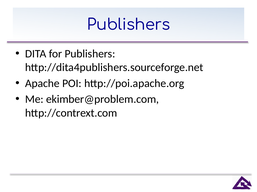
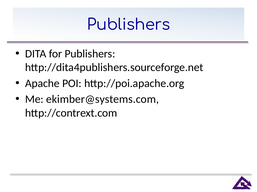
ekimber@problem.com: ekimber@problem.com -> ekimber@systems.com (102, 100)
